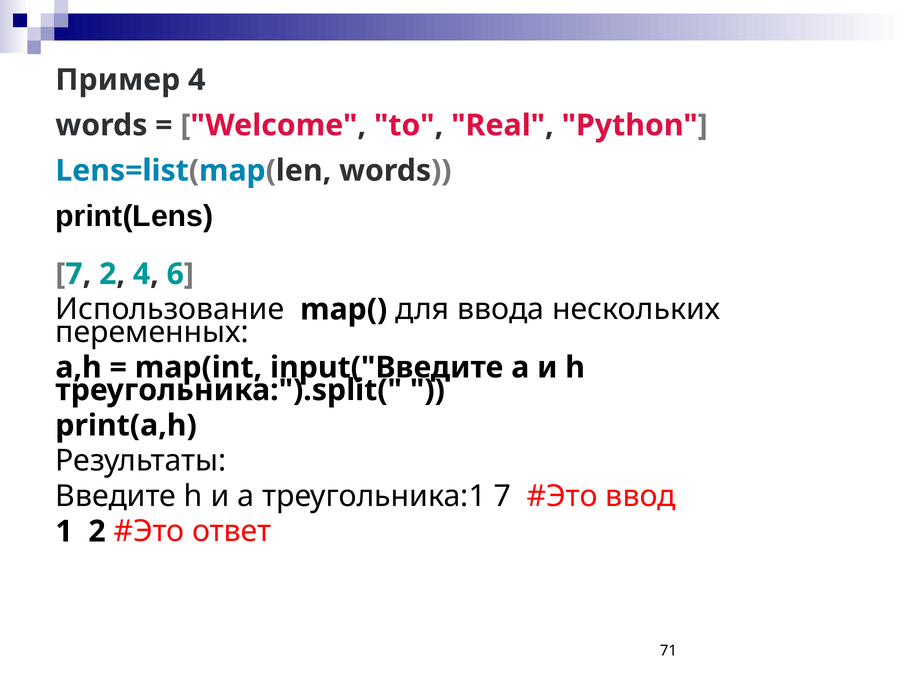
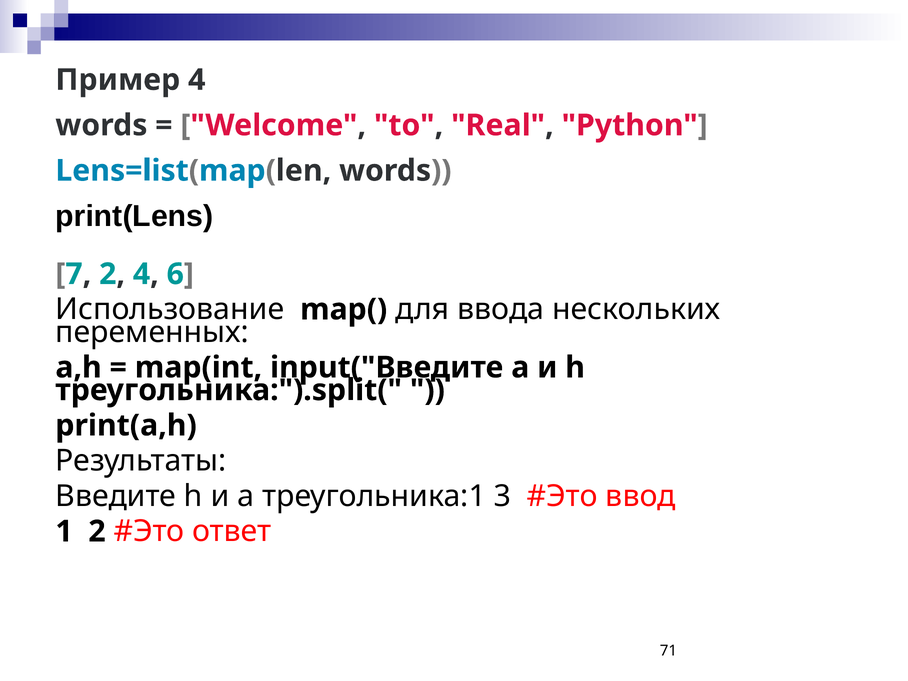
треугольника:1 7: 7 -> 3 (502, 496)
